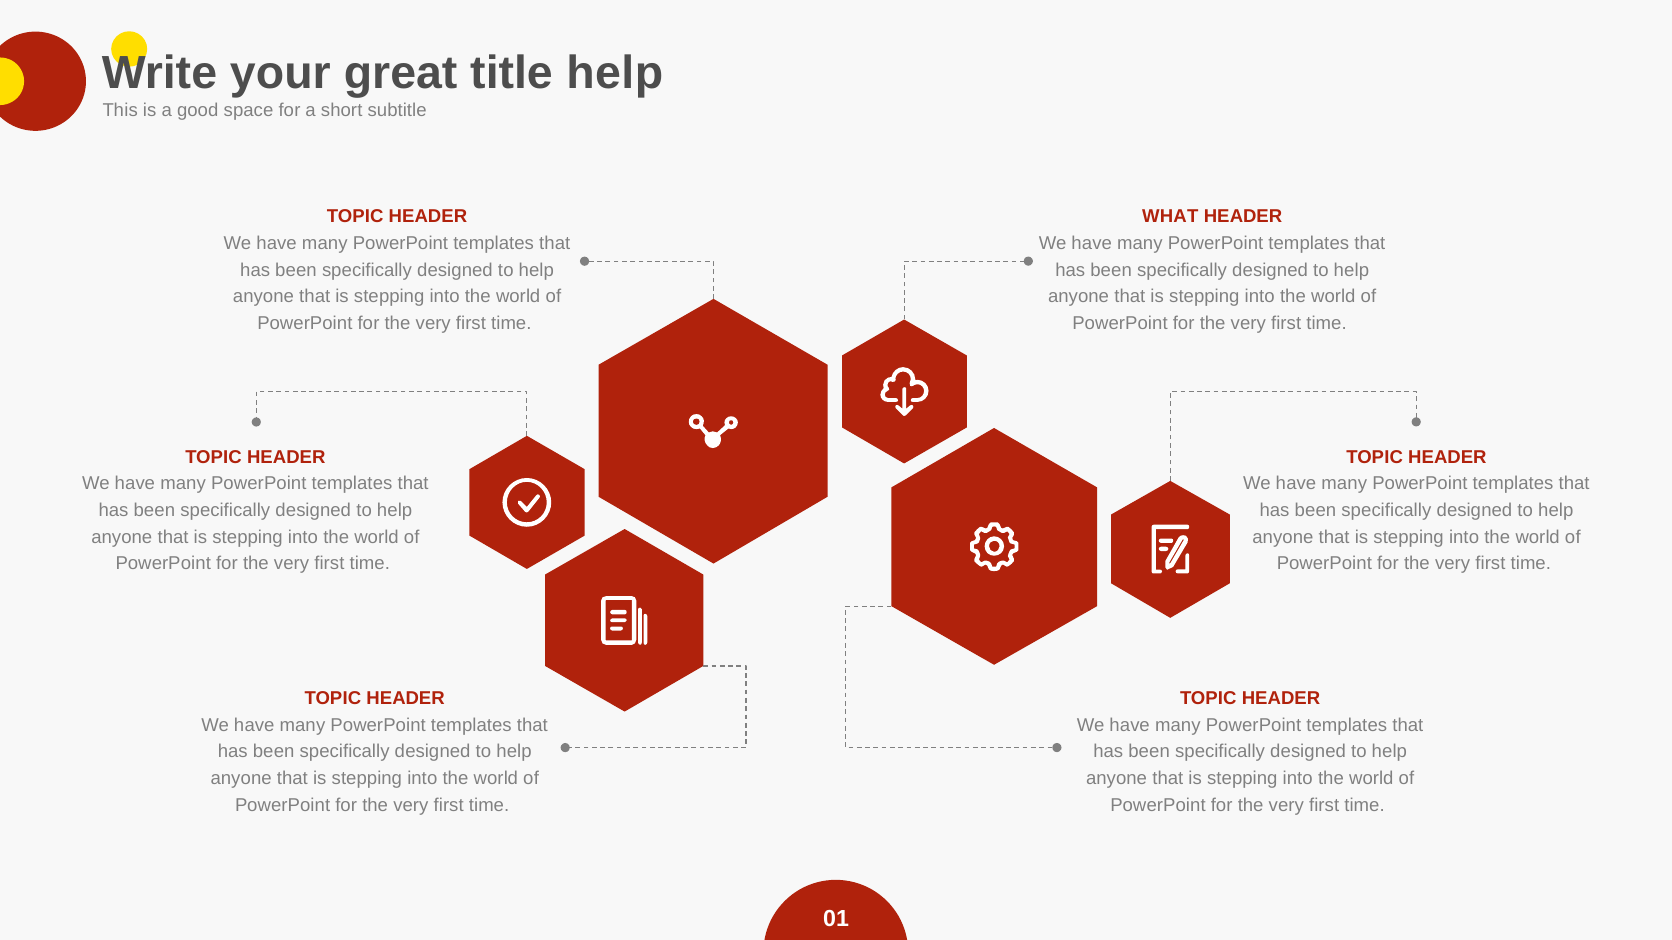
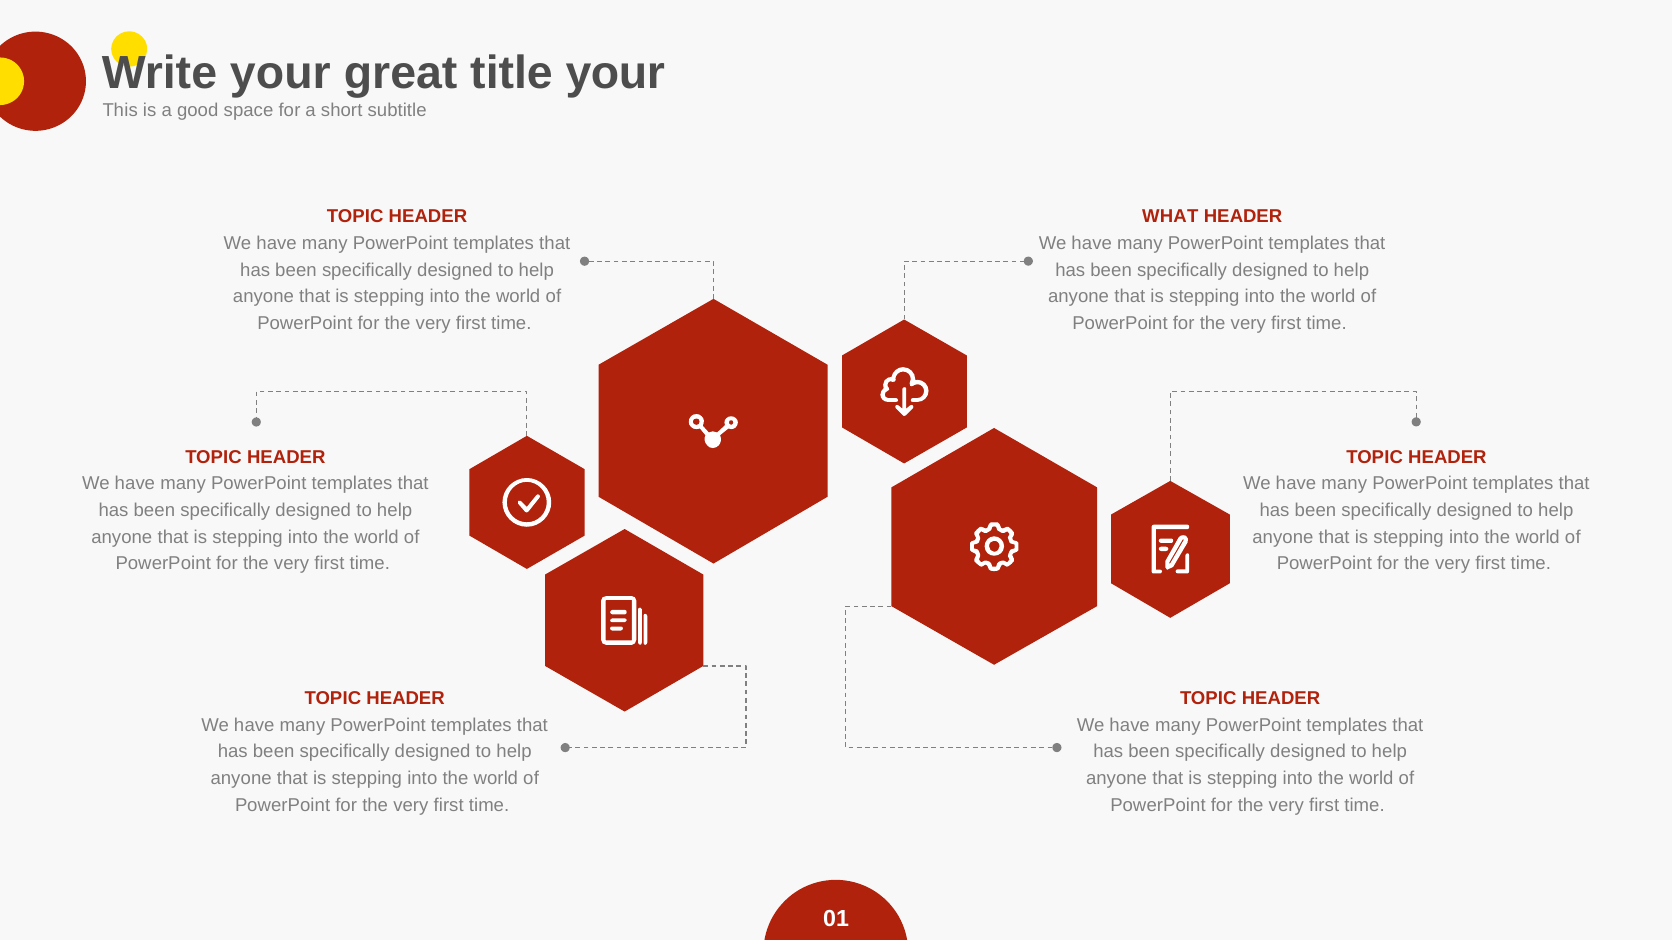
title help: help -> your (615, 74)
